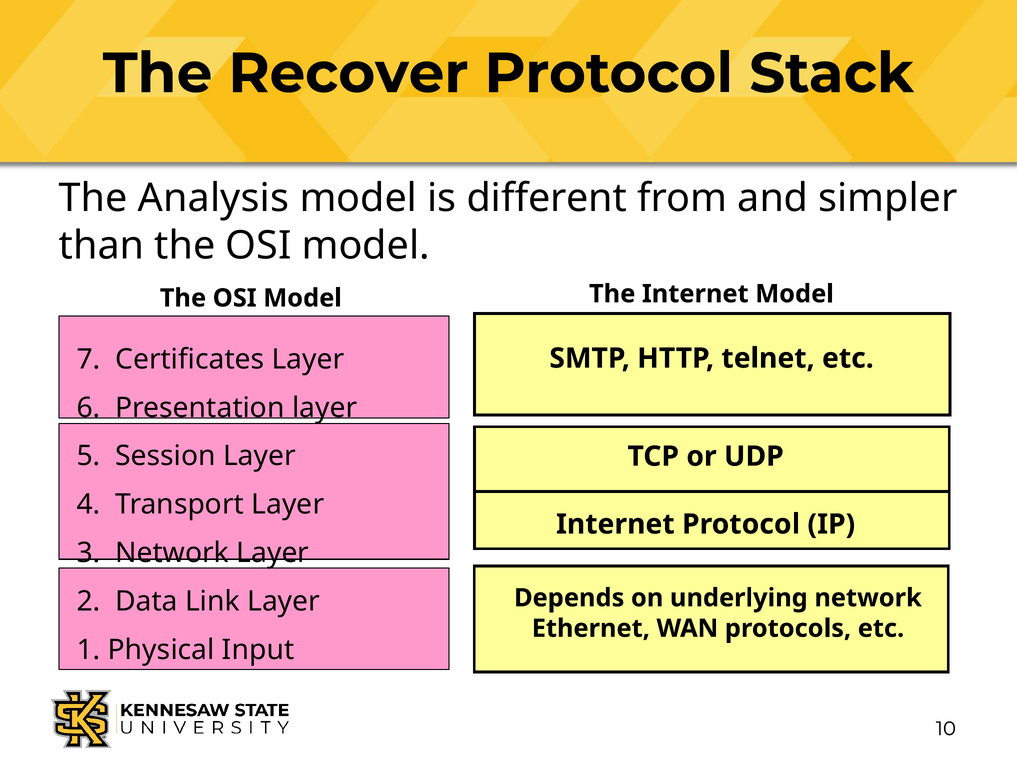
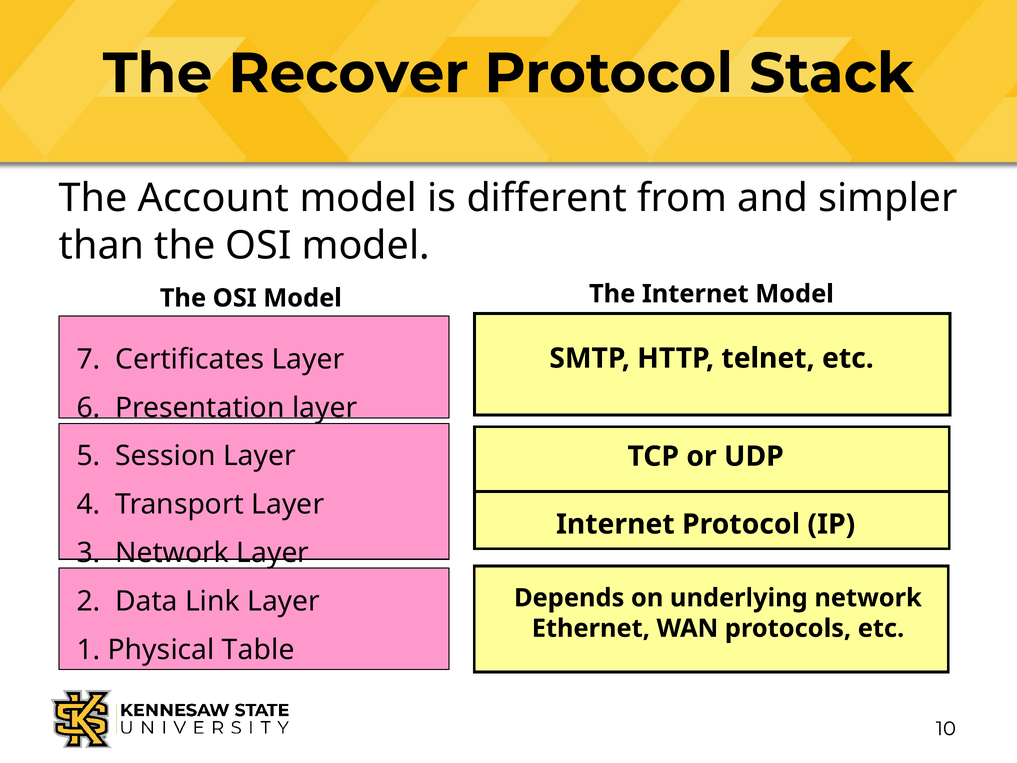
Analysis: Analysis -> Account (213, 198)
Input: Input -> Table (258, 650)
